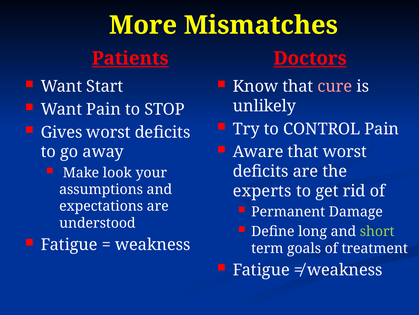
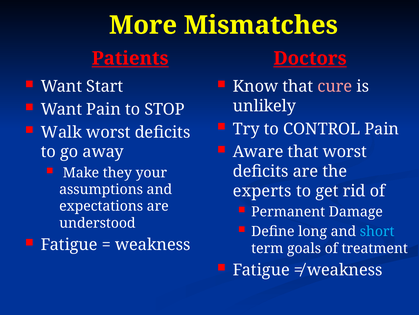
Gives: Gives -> Walk (61, 132)
look: look -> they (117, 172)
short colour: light green -> light blue (377, 231)
